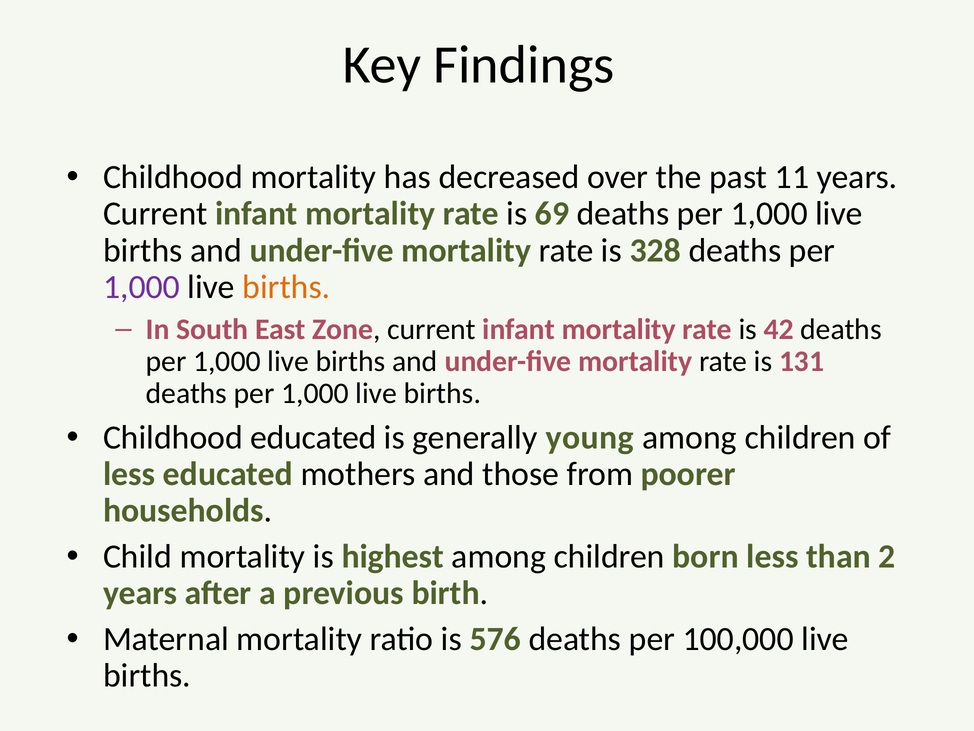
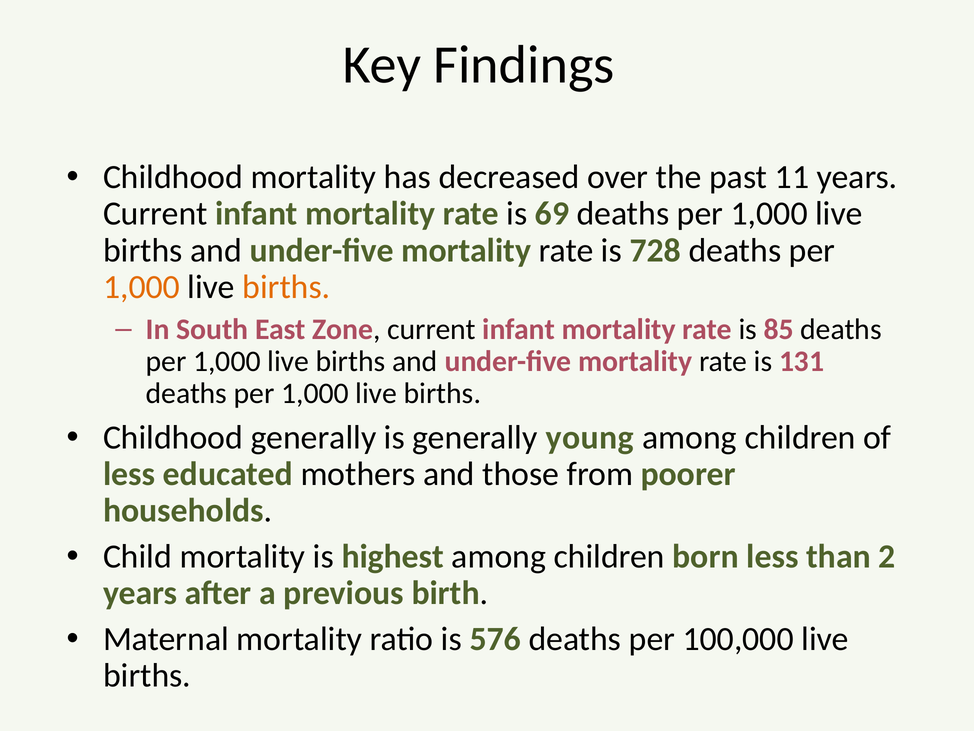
328: 328 -> 728 (655, 250)
1,000 colour: purple -> orange (142, 287)
42: 42 -> 85 (779, 329)
Childhood educated: educated -> generally (313, 437)
